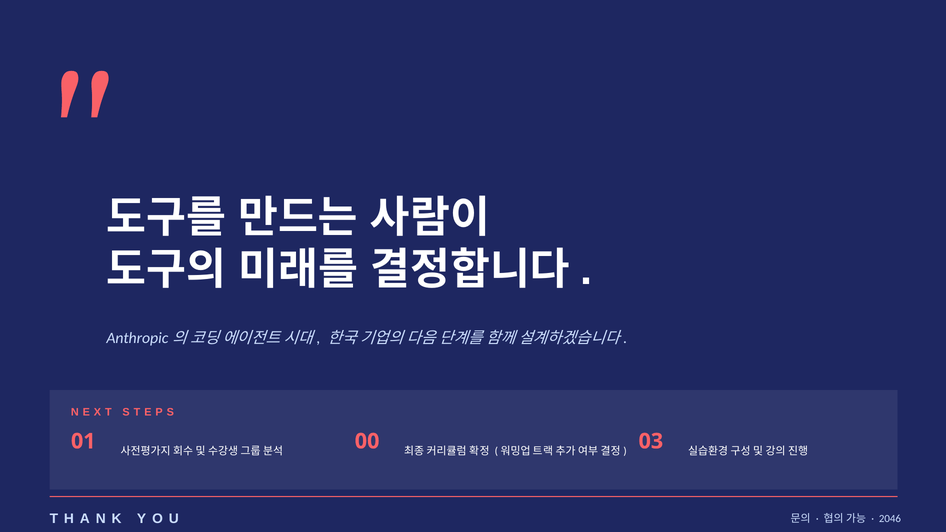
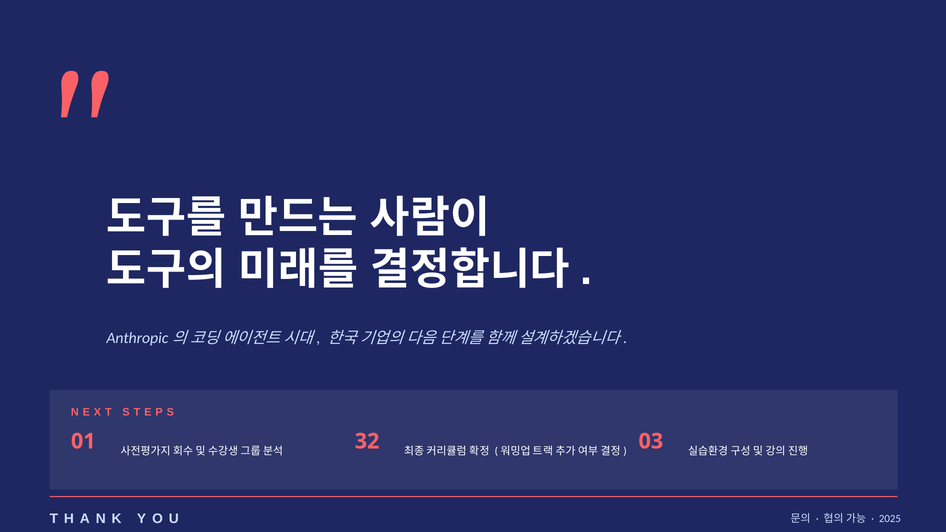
00: 00 -> 32 (367, 441)
2046: 2046 -> 2025 (890, 519)
